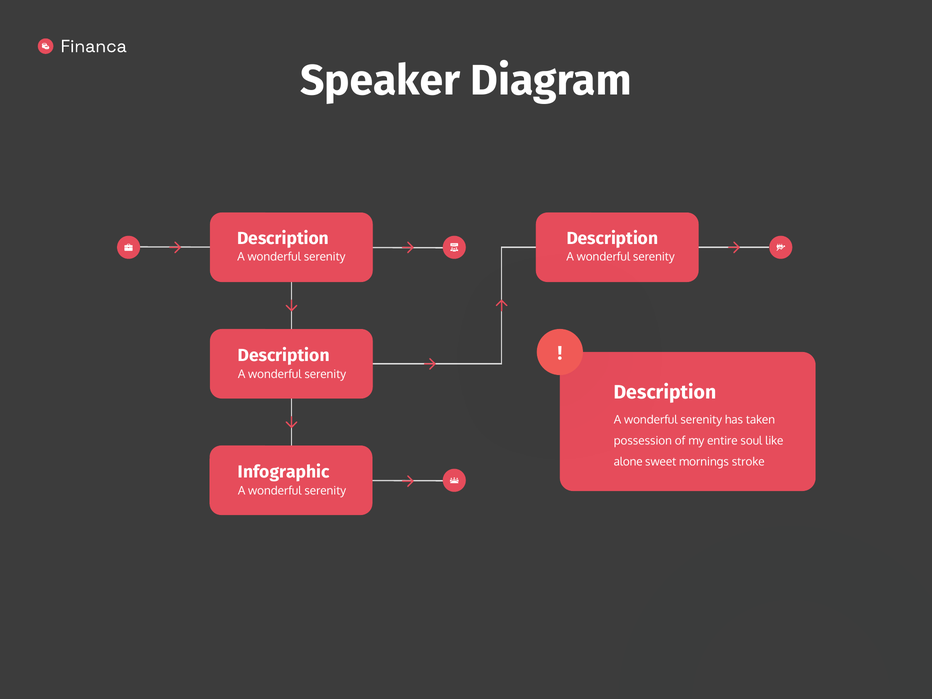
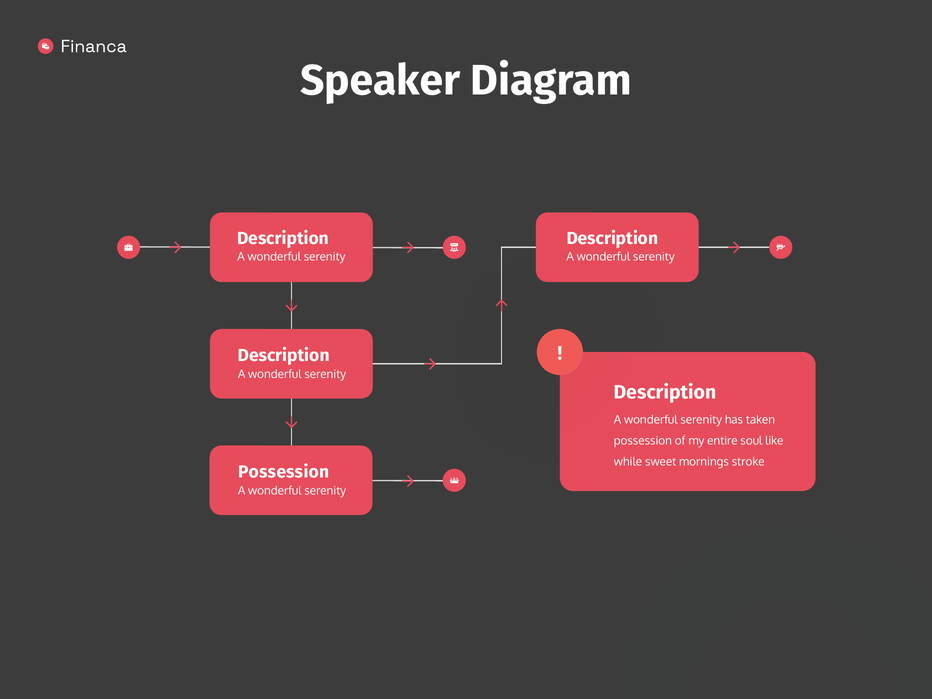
alone: alone -> while (628, 462)
Infographic: Infographic -> Possession (284, 472)
